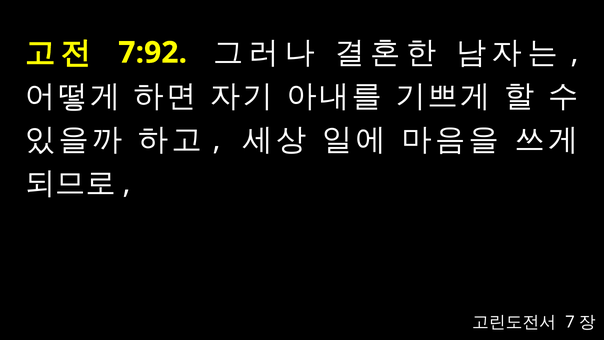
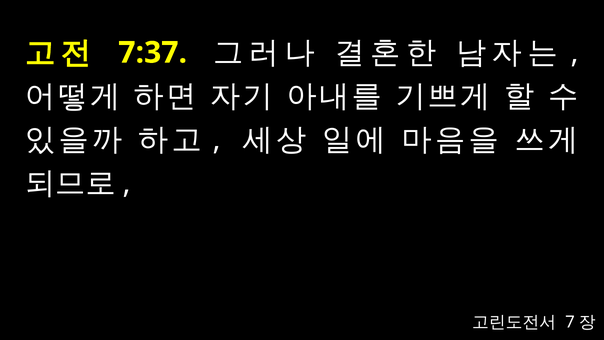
7:92: 7:92 -> 7:37 (153, 53)
